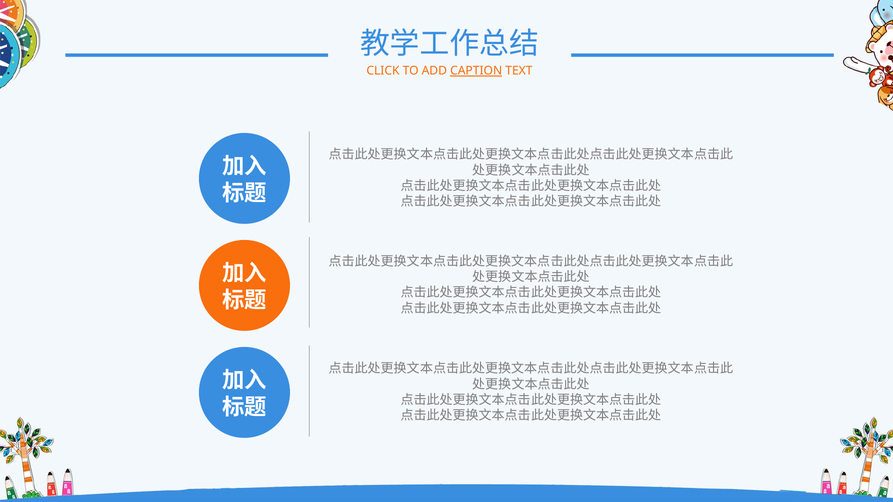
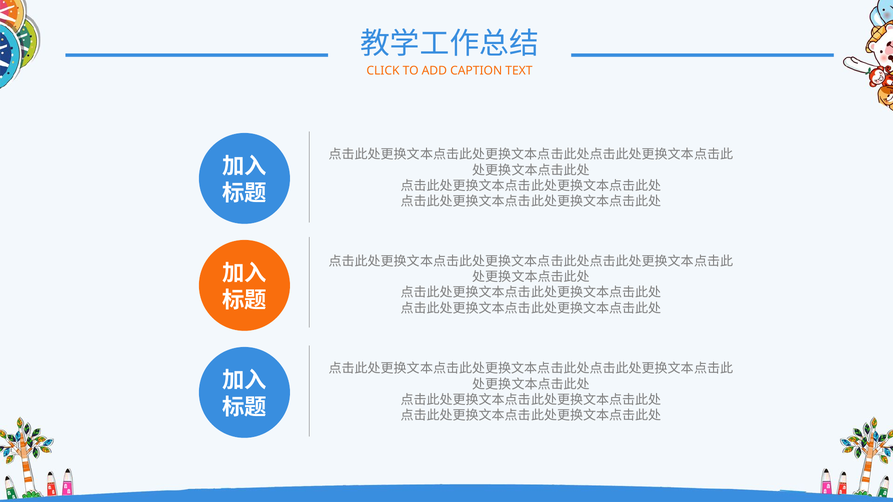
CAPTION underline: present -> none (476, 71)
